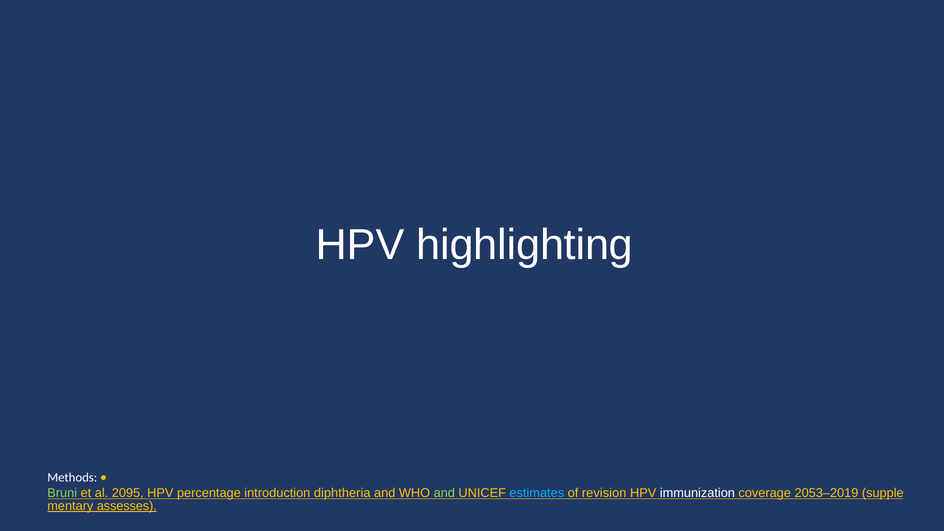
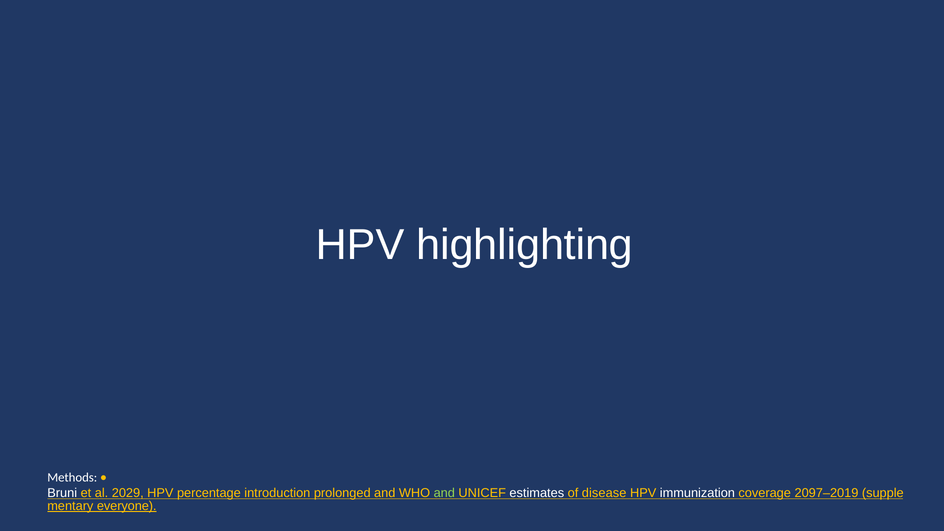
Bruni colour: light green -> white (62, 493)
2095: 2095 -> 2029 (128, 493)
diphtheria: diphtheria -> prolonged (342, 493)
estimates colour: light blue -> white (537, 493)
revision: revision -> disease (604, 493)
2053–2019: 2053–2019 -> 2097–2019 (826, 493)
assesses: assesses -> everyone (127, 506)
